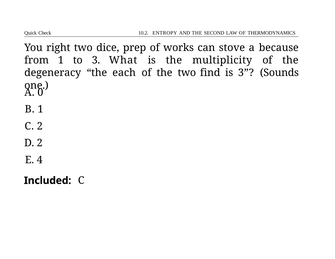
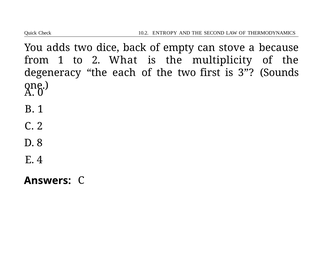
right: right -> adds (58, 48)
prep: prep -> back (135, 48)
works: works -> empty (179, 48)
to 3: 3 -> 2 (96, 60)
find: find -> first (210, 73)
D 2: 2 -> 8 (40, 143)
Included: Included -> Answers (48, 180)
